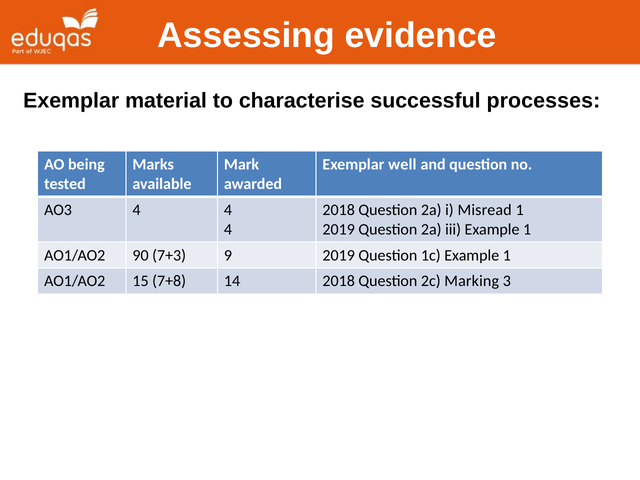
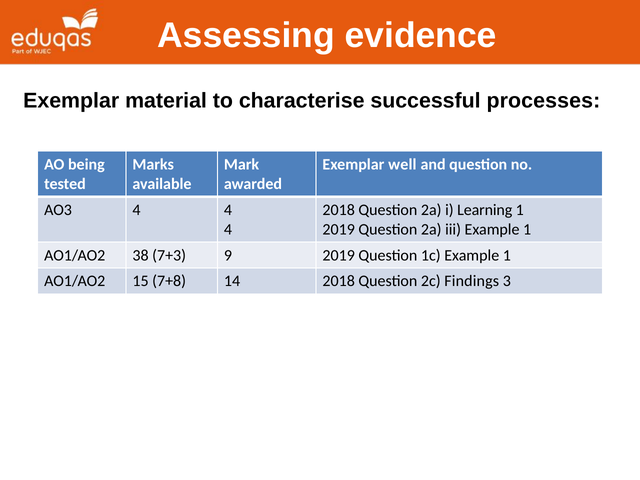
Misread: Misread -> Learning (485, 210)
90: 90 -> 38 (141, 255)
Marking: Marking -> Findings (472, 281)
